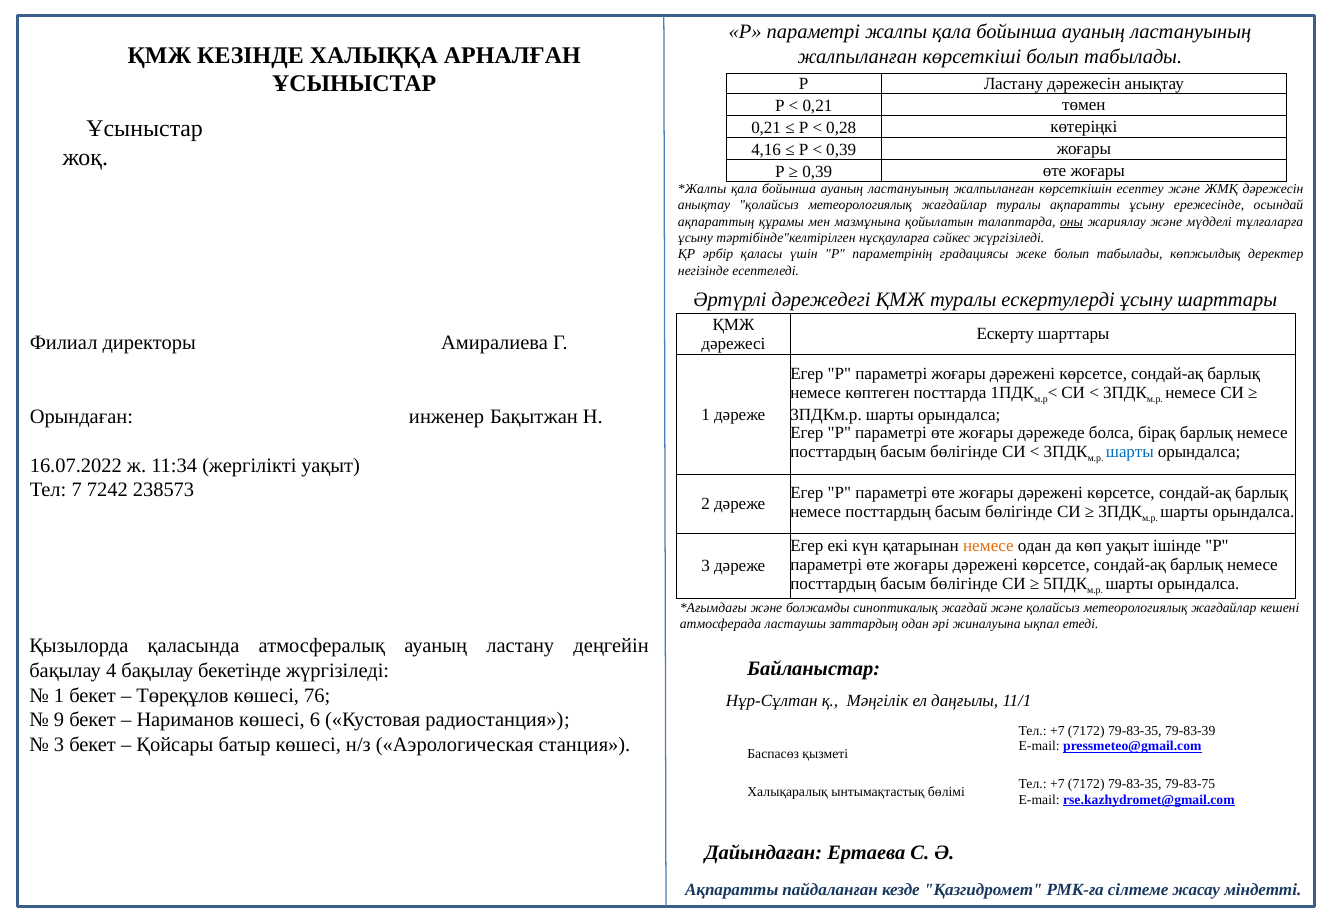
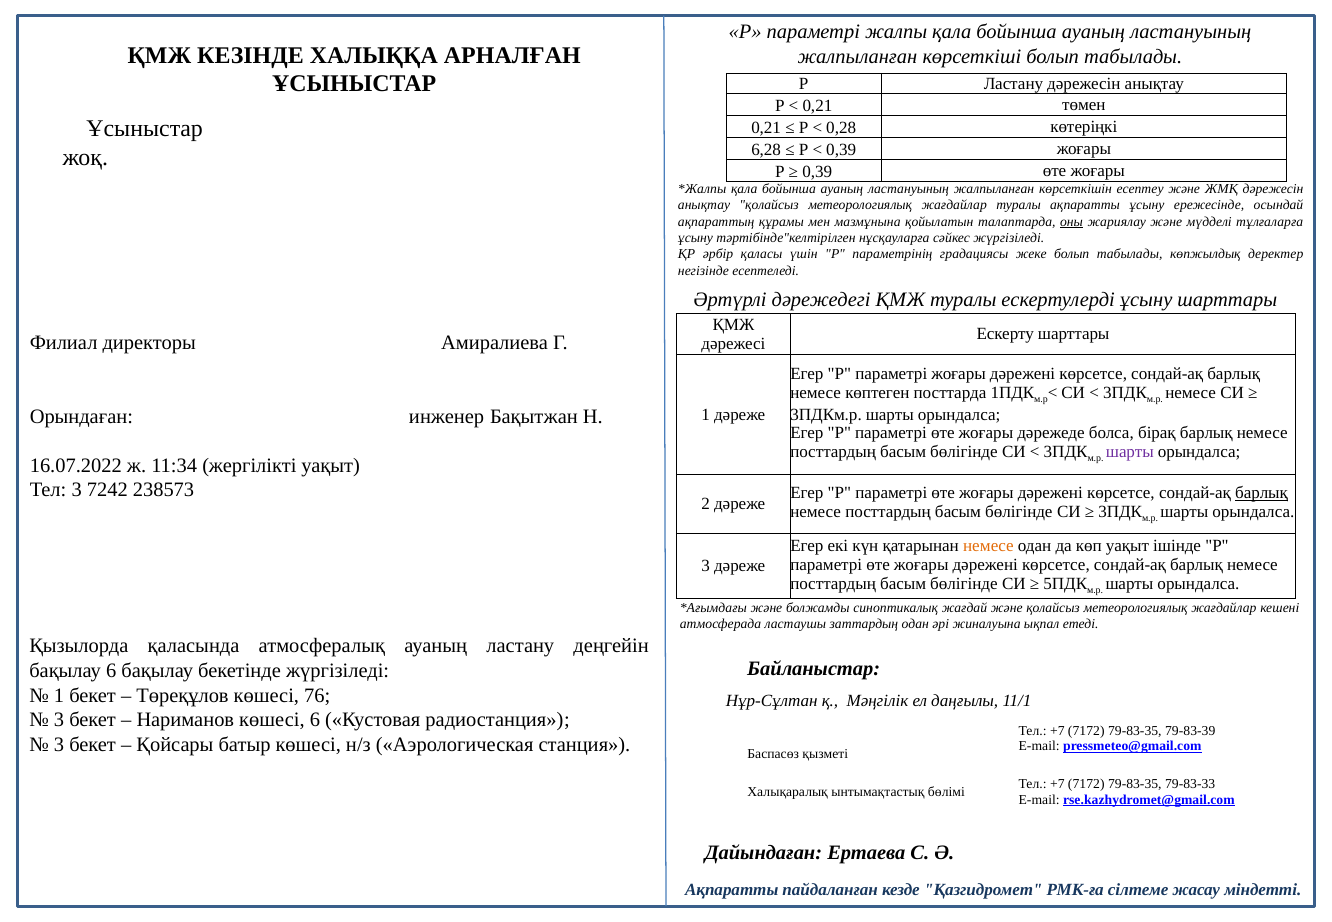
4,16: 4,16 -> 6,28 (766, 150)
шарты colour: blue -> purple (1130, 452)
Тел 7: 7 -> 3 (77, 490)
барлық underline: none -> present (1262, 493)
бақылау 4: 4 -> 6 (111, 671)
9: 9 -> 3 (59, 720)
79-83-75: 79-83-75 -> 79-83-33 (1190, 785)
